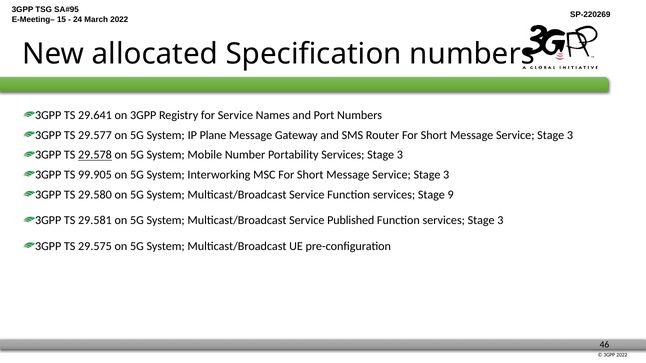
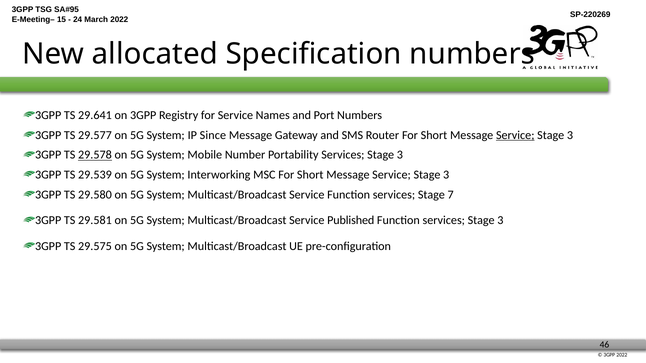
Plane: Plane -> Since (213, 135)
Service underline: none -> present (515, 135)
99.905: 99.905 -> 29.539 (95, 175)
9: 9 -> 7 (451, 195)
